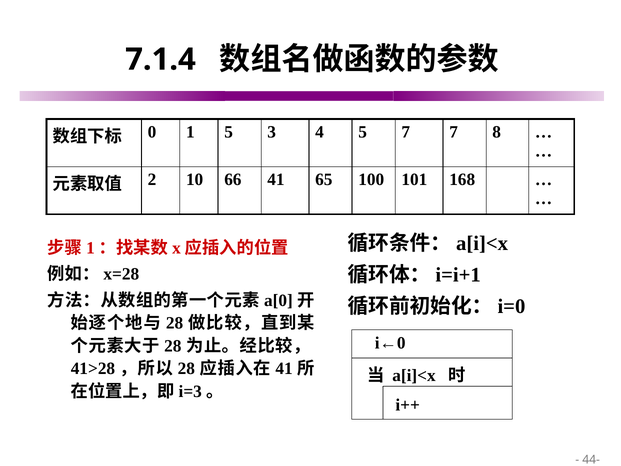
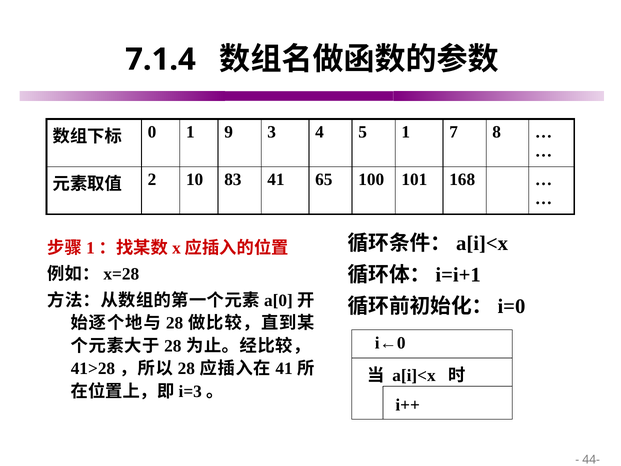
1 5: 5 -> 9 (229, 132)
5 7: 7 -> 1 (406, 132)
66: 66 -> 83 (233, 179)
